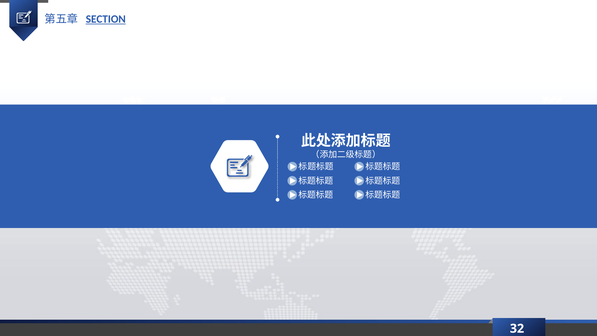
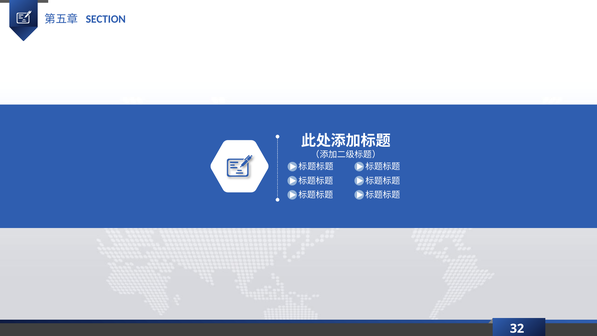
SECTION underline: present -> none (106, 19)
